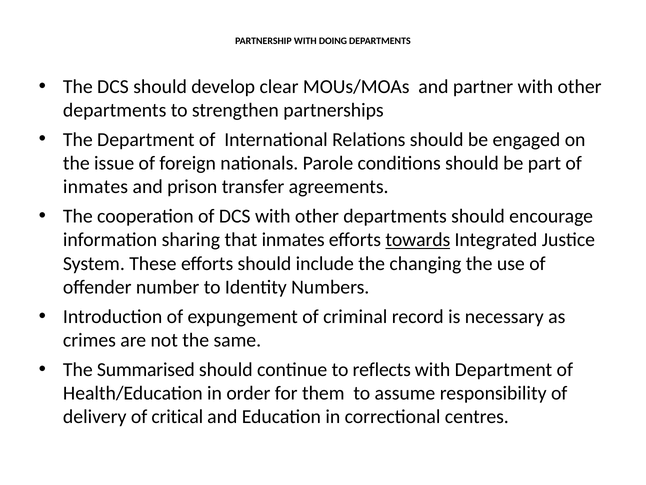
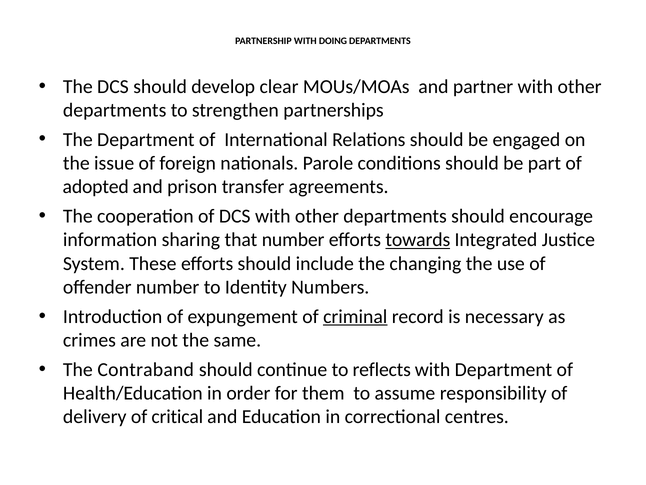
inmates: inmates -> adopted (96, 187)
that inmates: inmates -> number (293, 240)
criminal underline: none -> present (355, 316)
Summarised: Summarised -> Contraband (146, 369)
